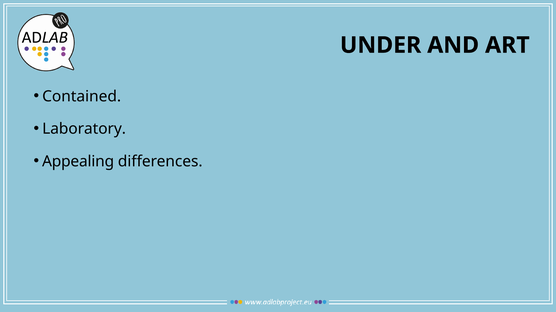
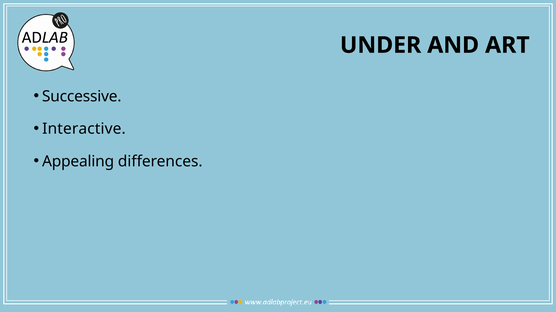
Contained: Contained -> Successive (82, 97)
Laboratory: Laboratory -> Interactive (84, 129)
